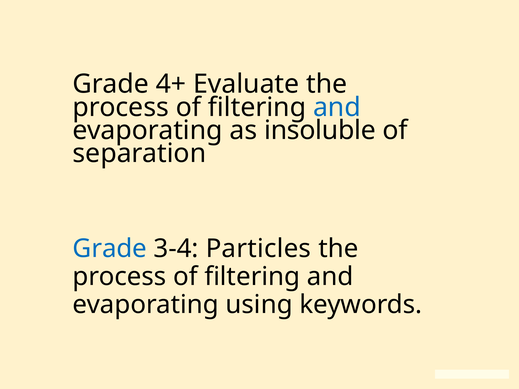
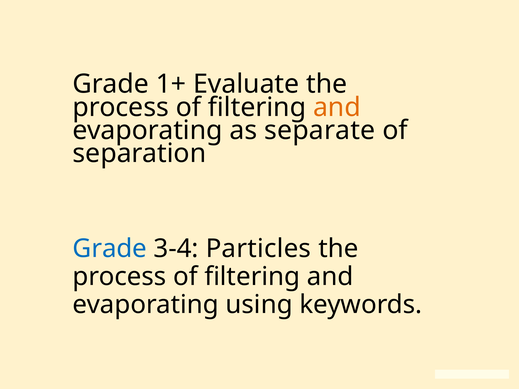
4+: 4+ -> 1+ (171, 84)
and colour: blue -> orange (337, 107)
insoluble: insoluble -> separate (320, 130)
